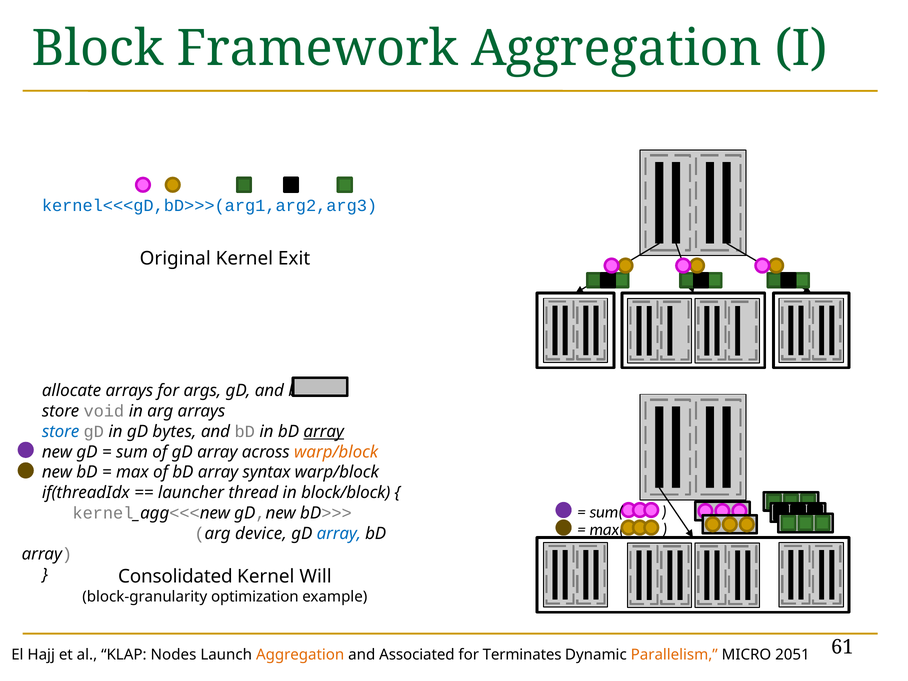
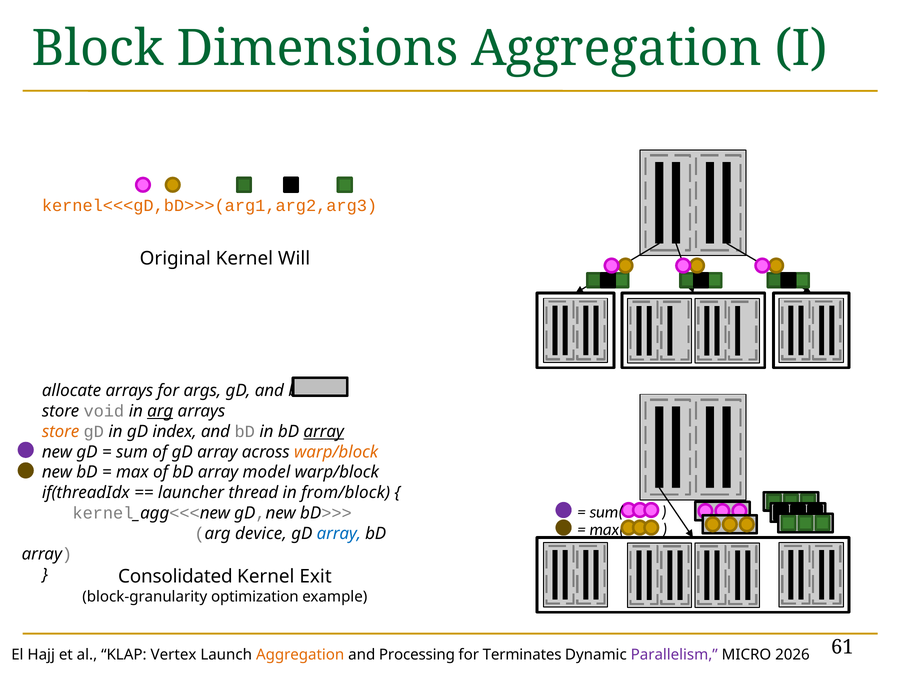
Framework: Framework -> Dimensions (318, 49)
kernel<<<gD,bD>>>(arg1,arg2,arg3 colour: blue -> orange (210, 206)
Exit: Exit -> Will (294, 259)
arg underline: none -> present (160, 411)
store colour: blue -> orange (61, 432)
bytes: bytes -> index (175, 432)
syntax: syntax -> model (266, 472)
block/block: block/block -> from/block (346, 493)
Will: Will -> Exit (316, 577)
Nodes: Nodes -> Vertex (173, 655)
Associated: Associated -> Processing (417, 655)
Parallelism colour: orange -> purple (674, 655)
2051: 2051 -> 2026 (792, 655)
